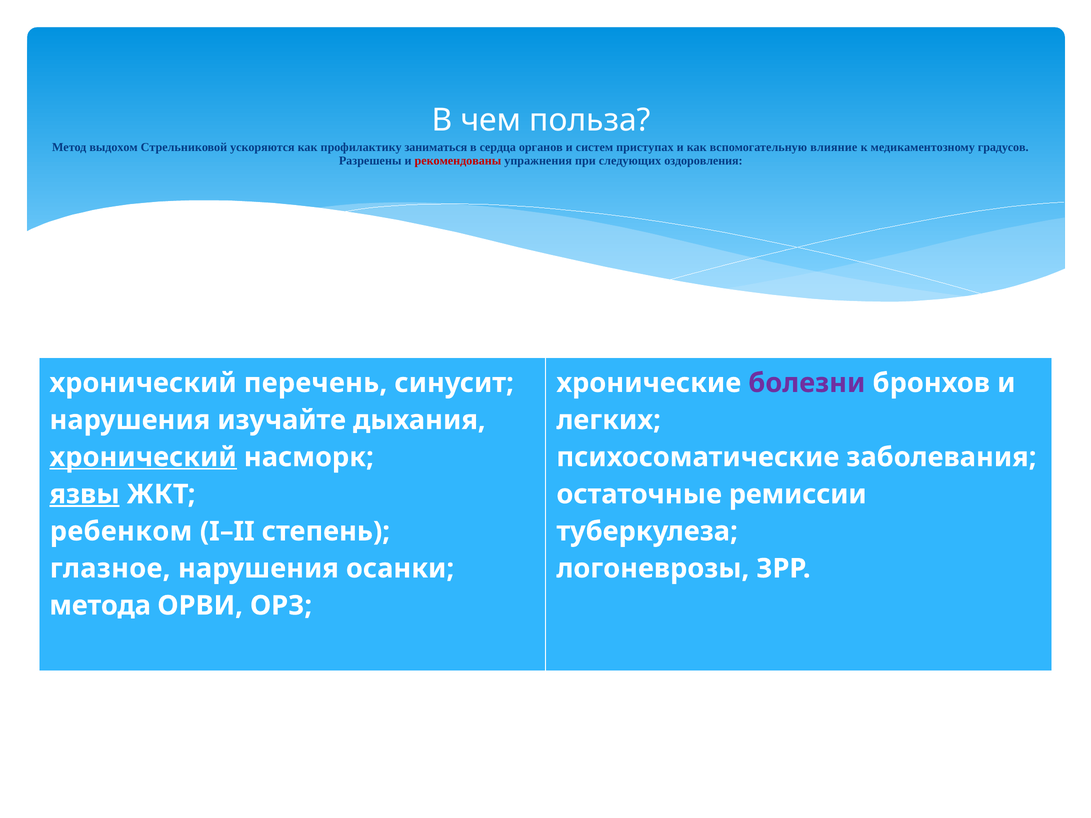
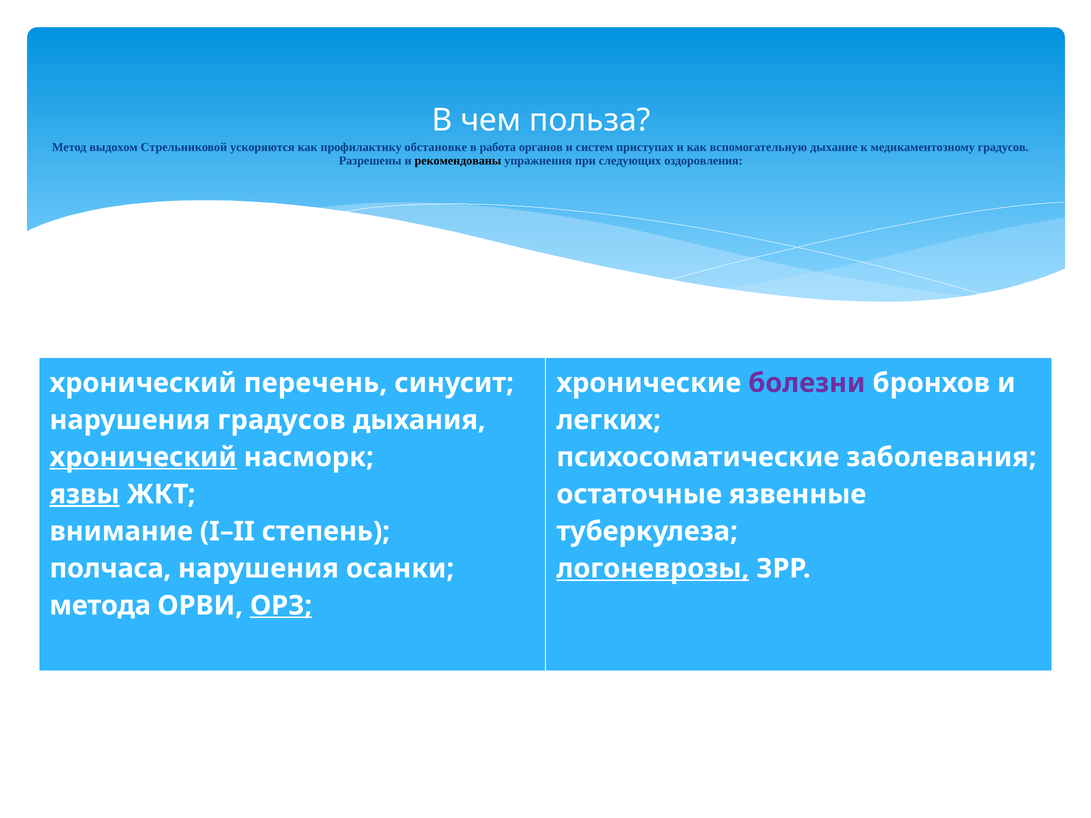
заниматься: заниматься -> обстановке (436, 147)
сердца: сердца -> работа (498, 147)
влияние: влияние -> дыхание (834, 147)
рекомендованы colour: red -> black (458, 161)
нарушения изучайте: изучайте -> градусов (281, 420)
ремиссии: ремиссии -> язвенные (798, 494)
ребенком: ребенком -> внимание (121, 532)
глазное: глазное -> полчаса (110, 569)
логоневрозы underline: none -> present (653, 569)
ОРЗ underline: none -> present (281, 606)
